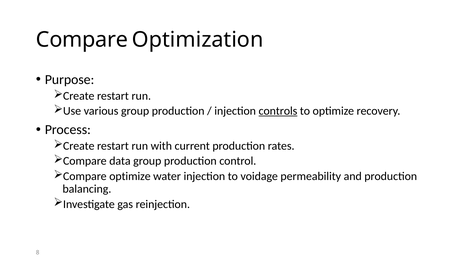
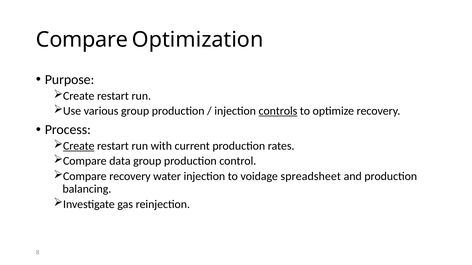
Create underline: none -> present (79, 146)
Compare optimize: optimize -> recovery (130, 177)
permeability: permeability -> spreadsheet (311, 177)
